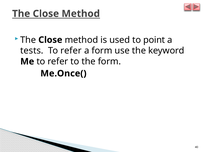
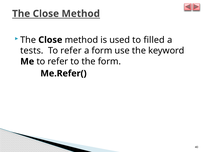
point: point -> filled (154, 40)
Me.Once(: Me.Once( -> Me.Refer( (64, 74)
